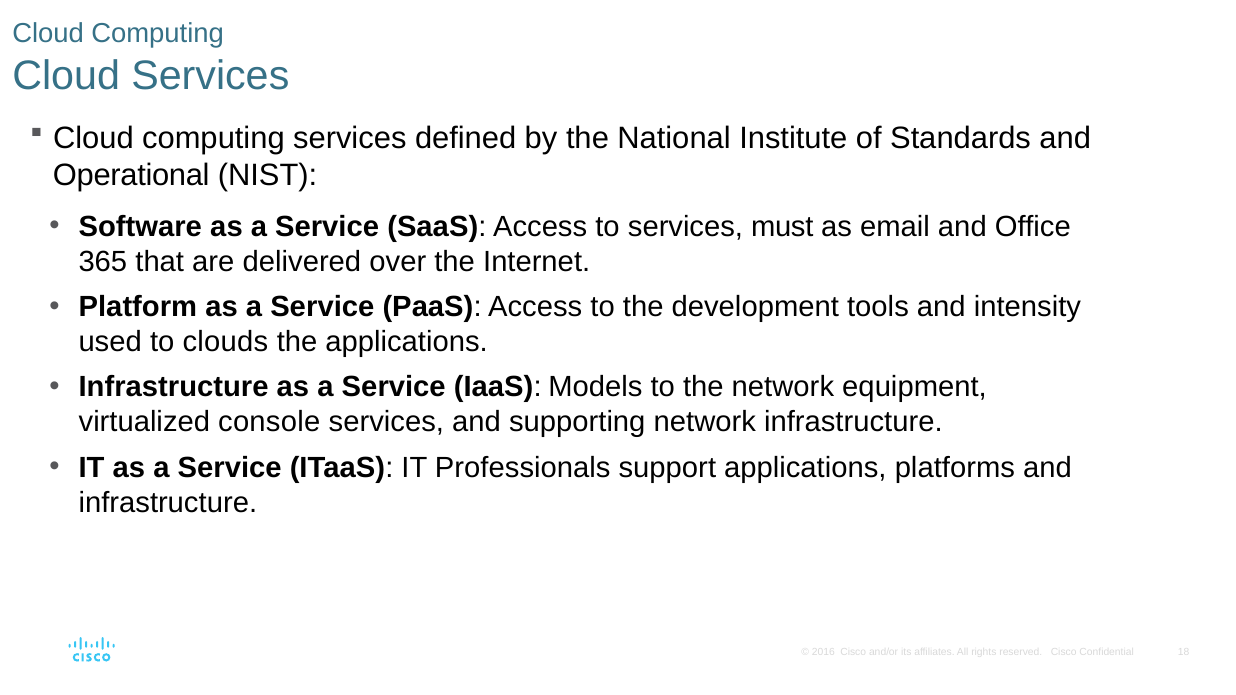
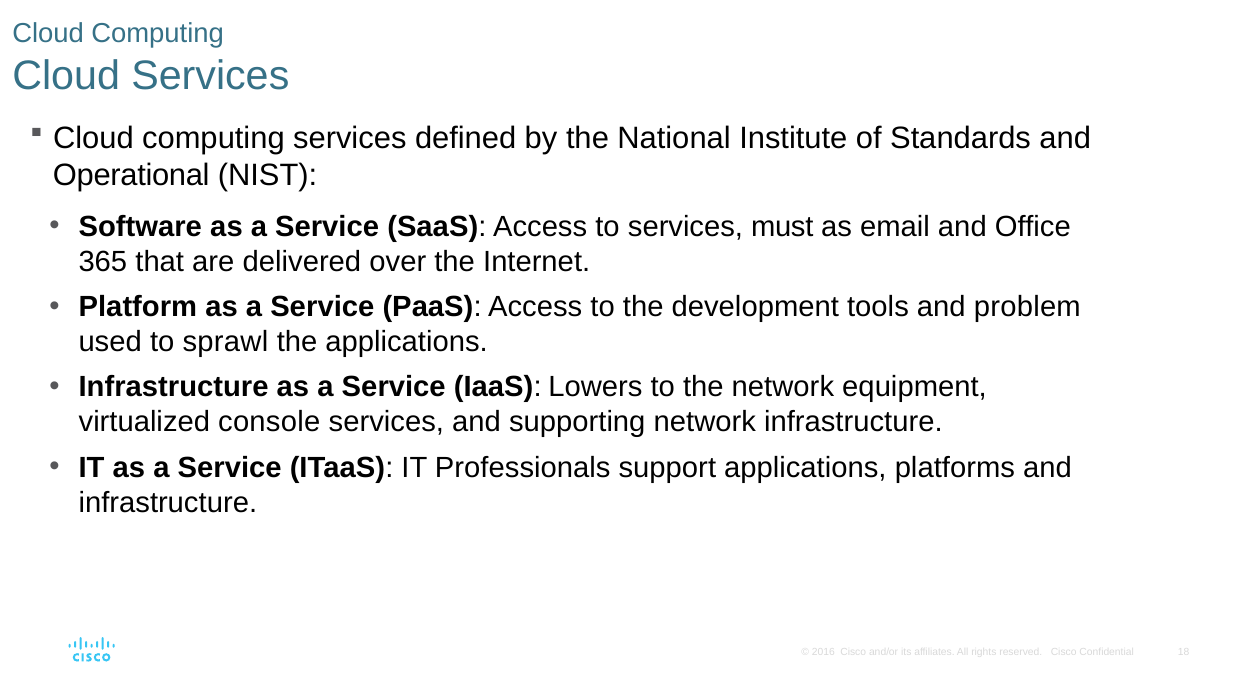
intensity: intensity -> problem (1027, 307)
clouds: clouds -> sprawl (225, 342)
Models: Models -> Lowers (595, 387)
